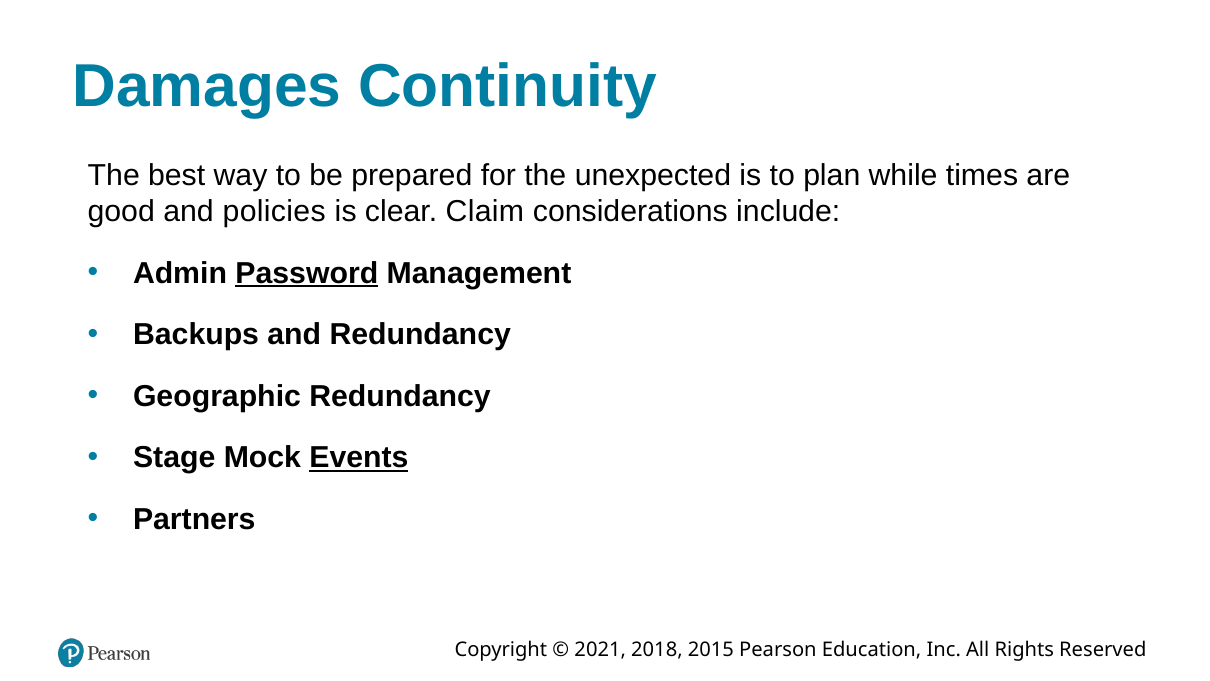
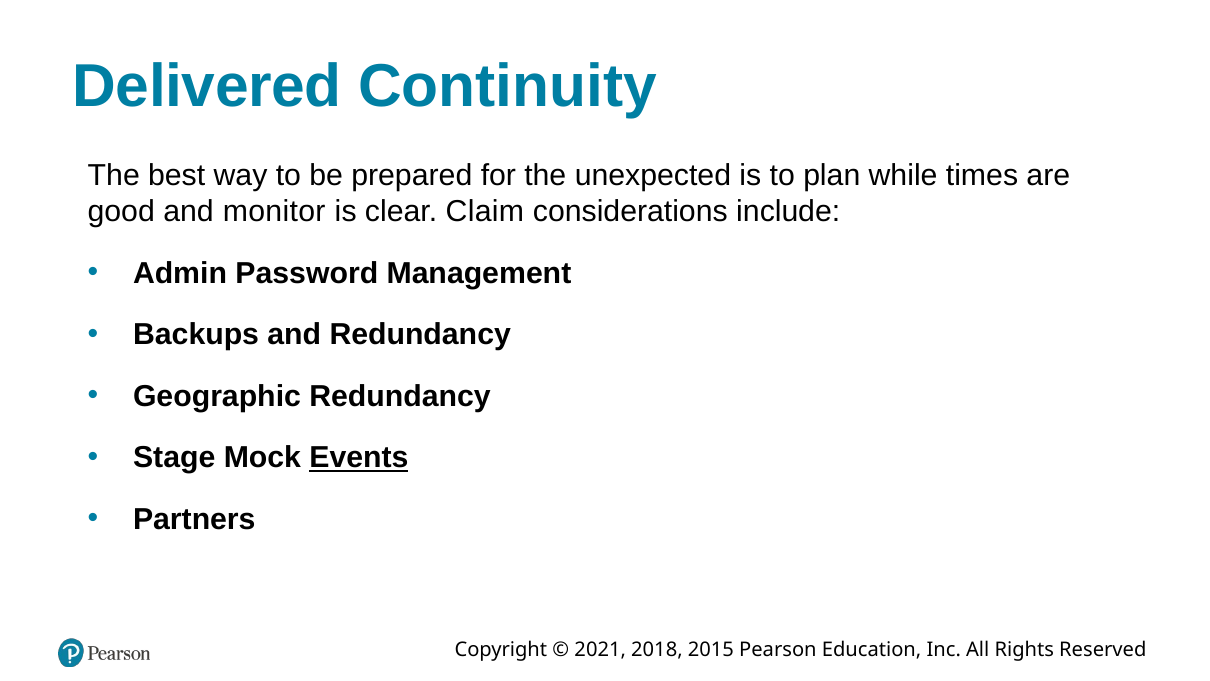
Damages: Damages -> Delivered (207, 86)
policies: policies -> monitor (274, 212)
Password underline: present -> none (307, 273)
